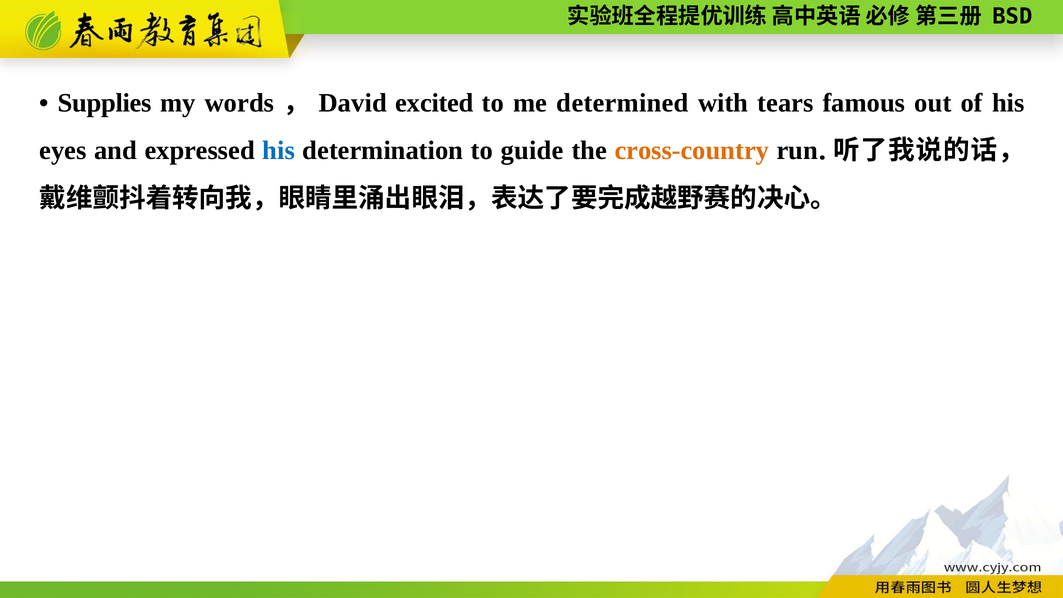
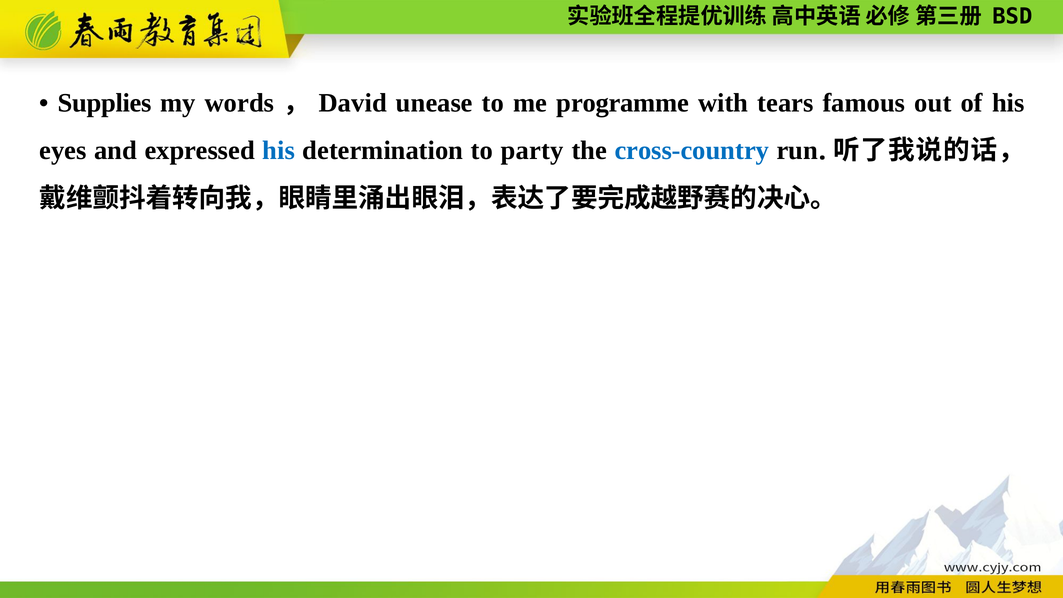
excited: excited -> unease (434, 103)
determined: determined -> programme (623, 103)
guide: guide -> party (532, 151)
cross-country colour: orange -> blue (692, 151)
